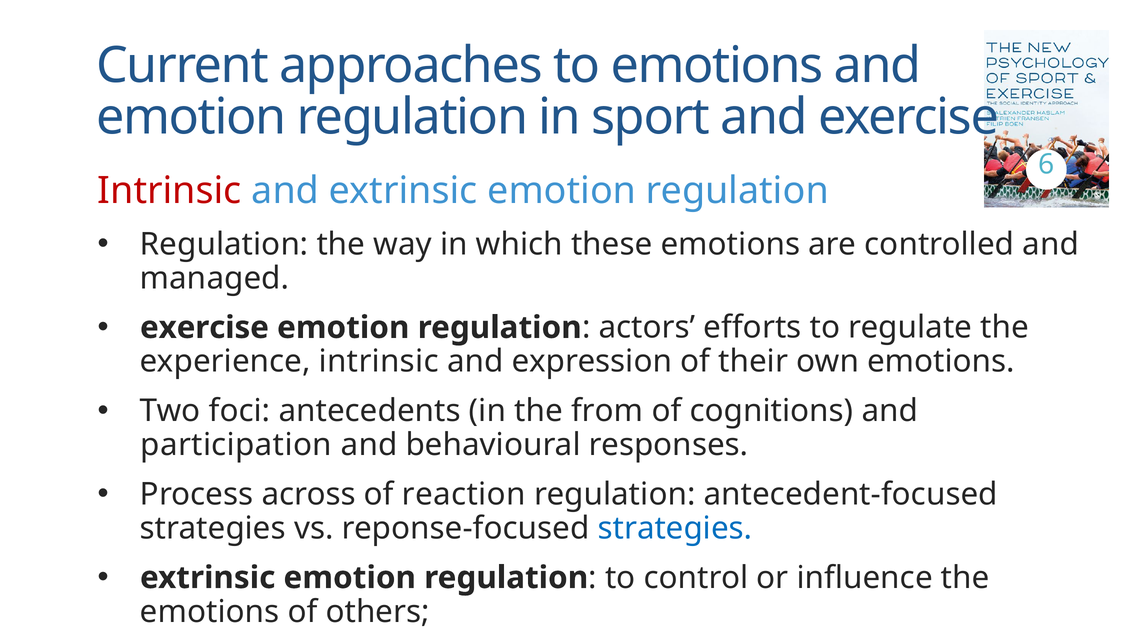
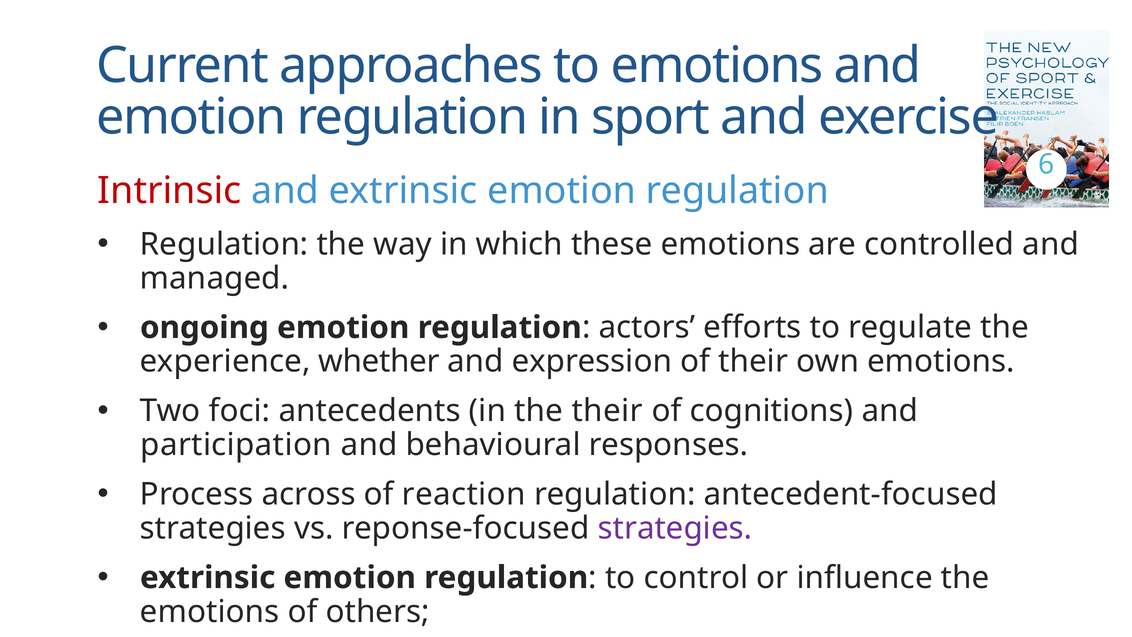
exercise: exercise -> ongoing (204, 327)
experience intrinsic: intrinsic -> whether (379, 361)
the from: from -> their (607, 411)
strategies colour: blue -> purple (675, 528)
